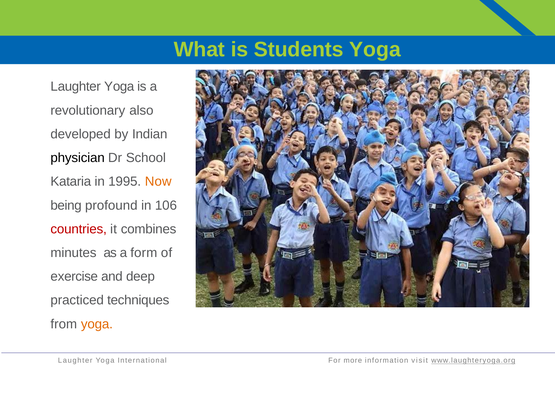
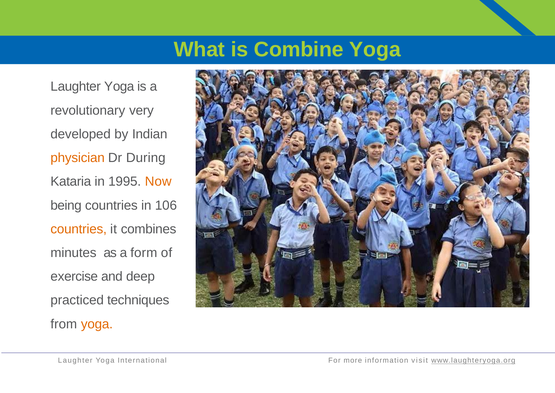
Students: Students -> Combine (299, 50)
also: also -> very (141, 110)
physician colour: black -> orange (78, 158)
School: School -> During (146, 158)
being profound: profound -> countries (111, 205)
countries colour: red -> orange (79, 229)
